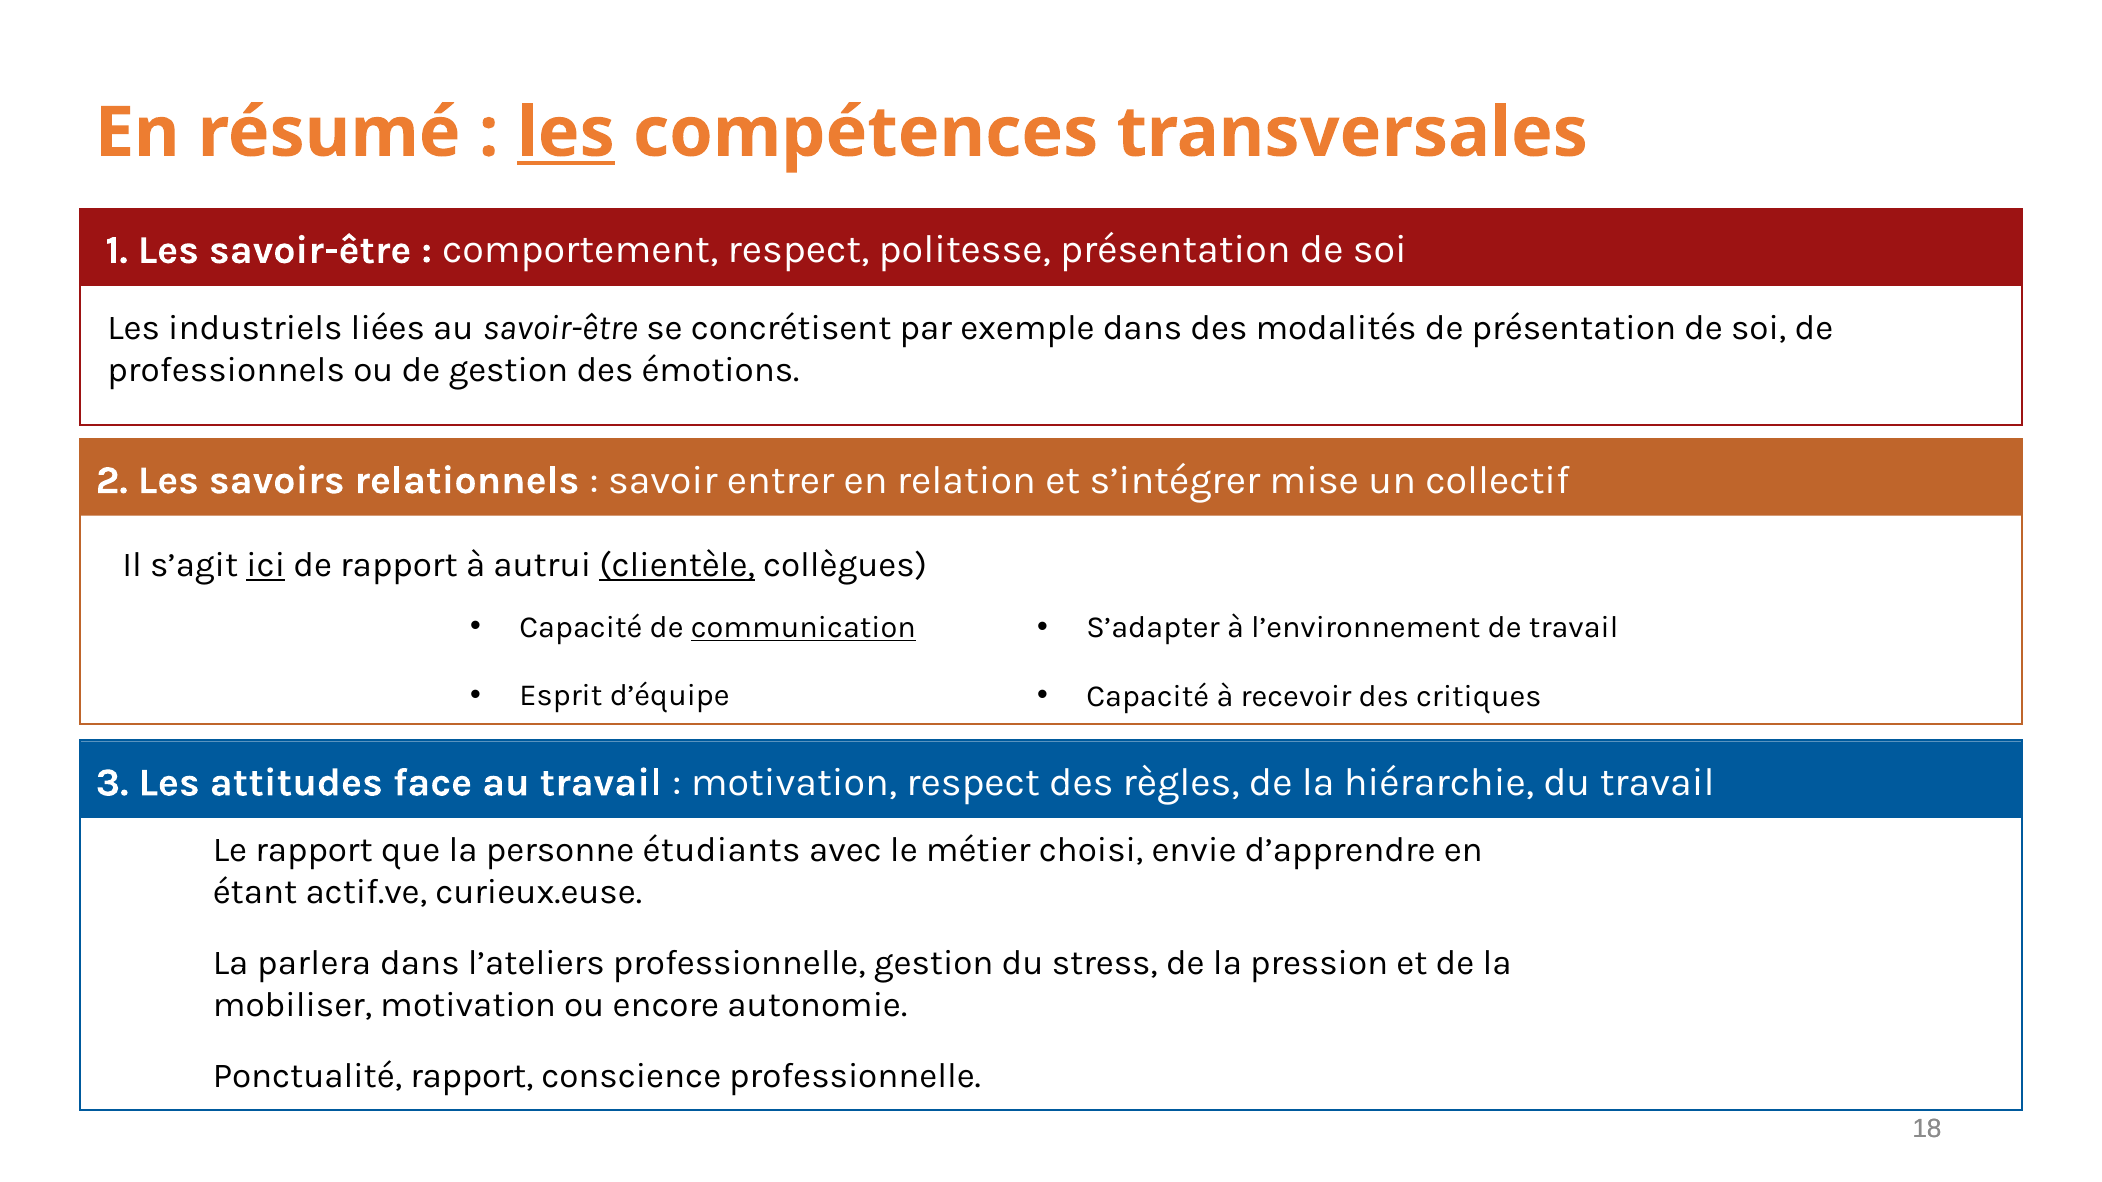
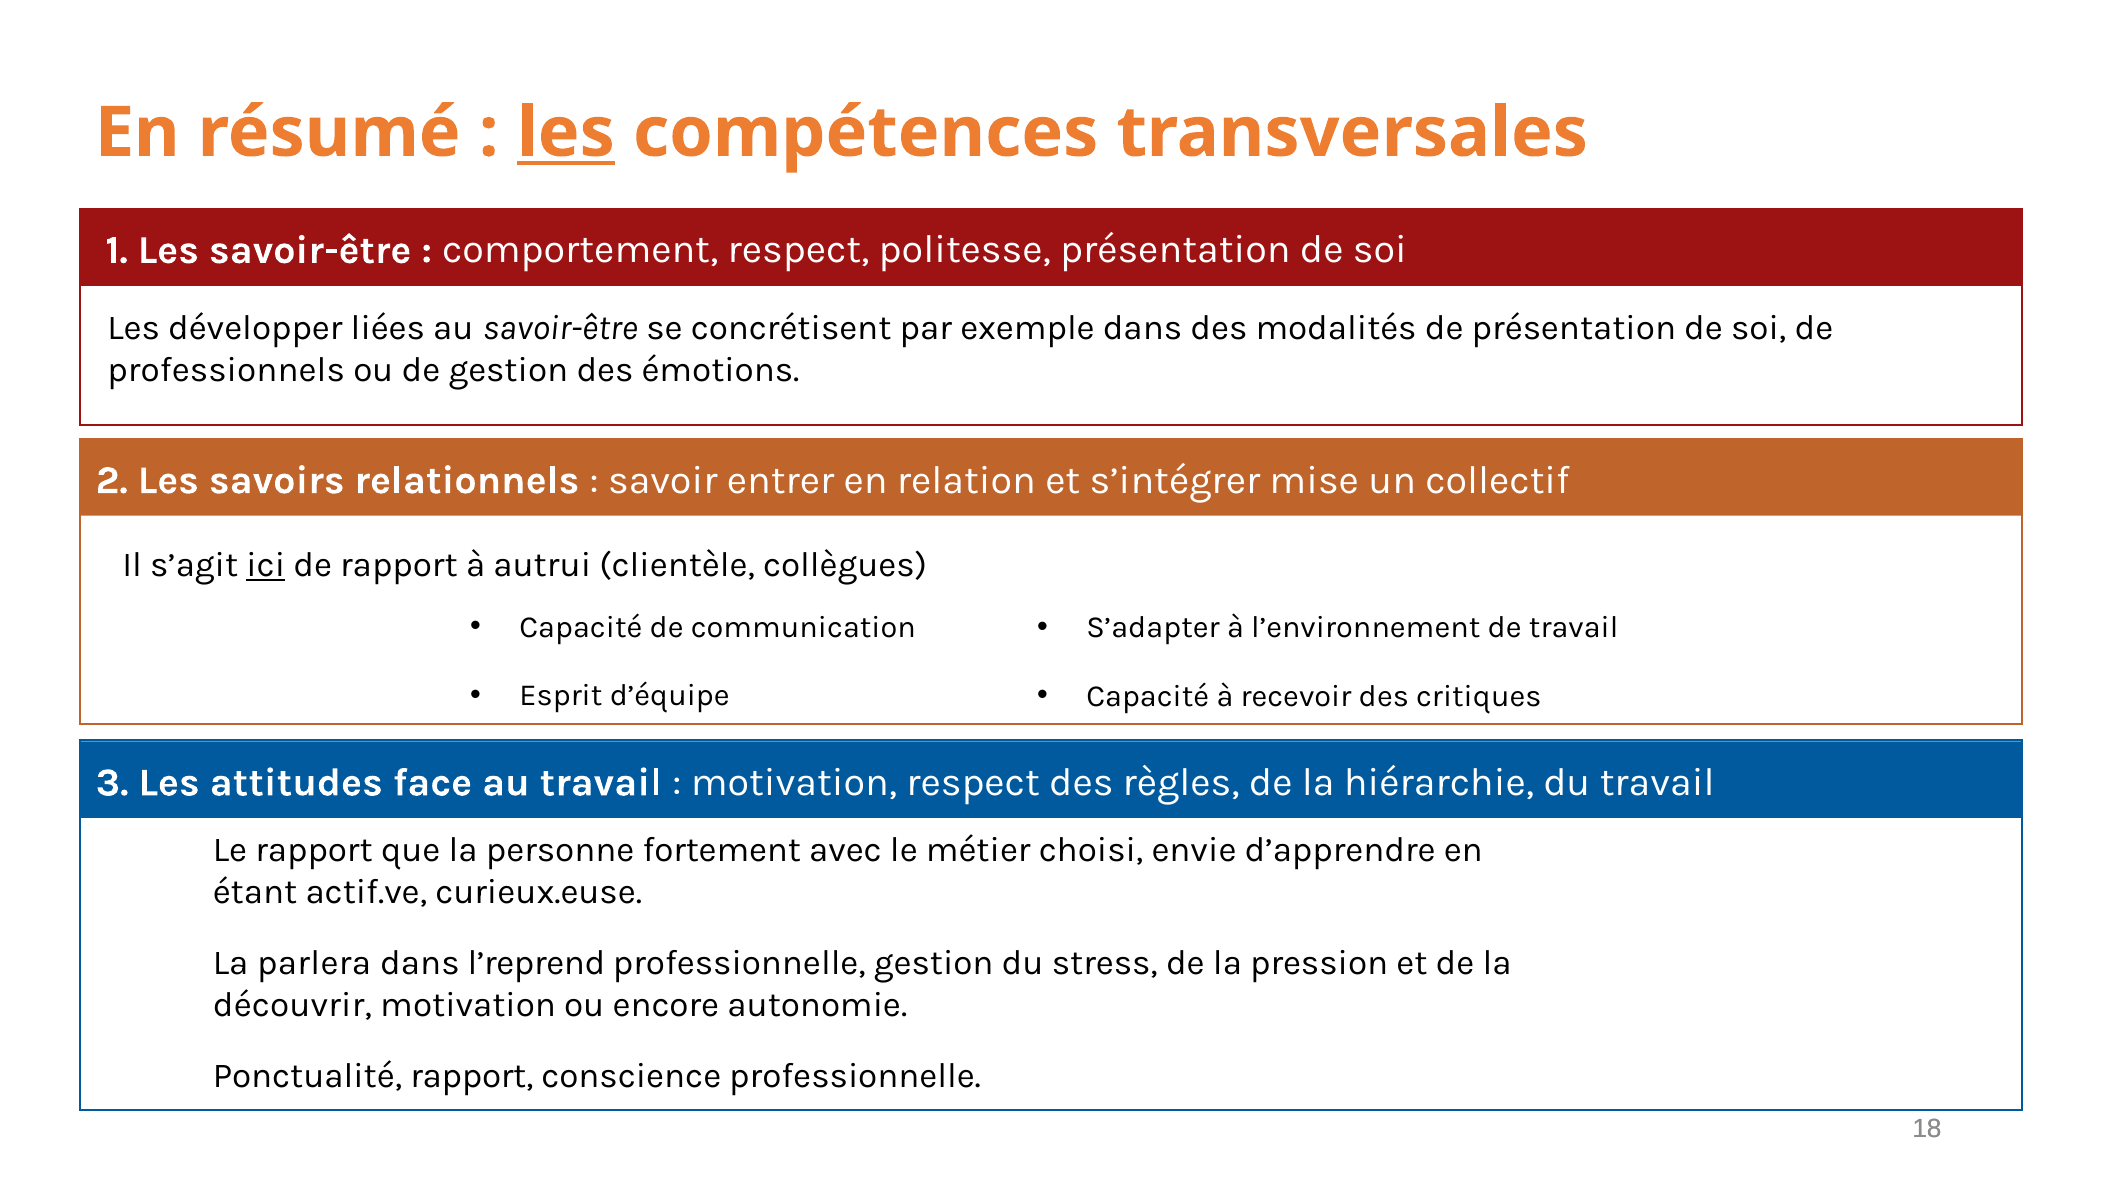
industriels: industriels -> développer (255, 328)
clientèle underline: present -> none (677, 565)
communication underline: present -> none (803, 627)
étudiants: étudiants -> fortement (722, 850)
l’ateliers: l’ateliers -> l’reprend (537, 963)
mobiliser: mobiliser -> découvrir (292, 1005)
